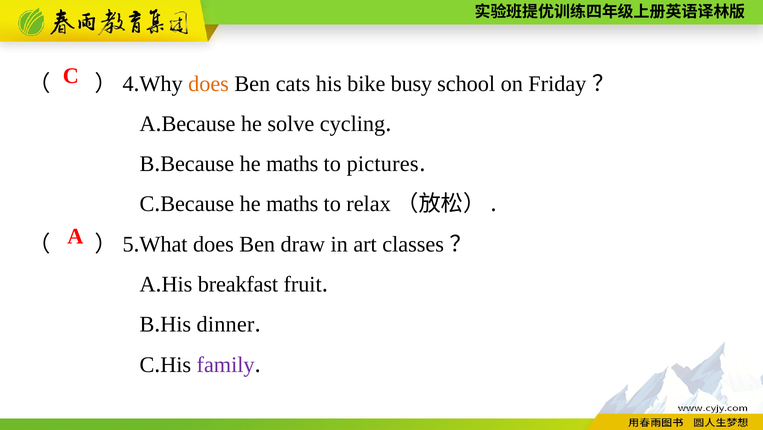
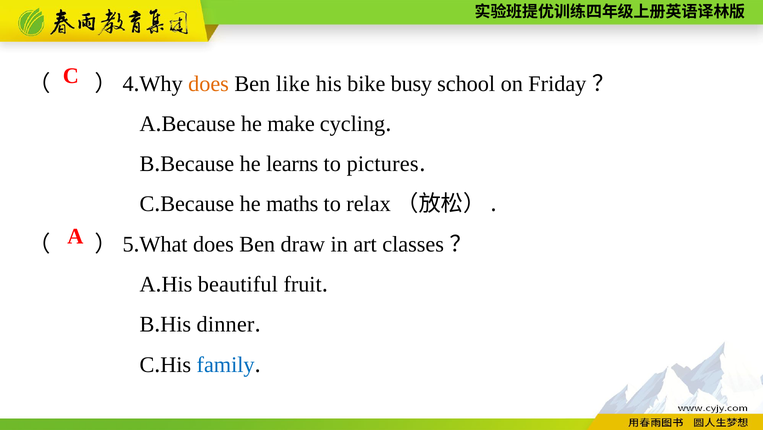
cats: cats -> like (293, 84)
solve: solve -> make (291, 124)
maths: maths -> learns (292, 164)
breakfast: breakfast -> beautiful (238, 284)
family colour: purple -> blue (226, 364)
